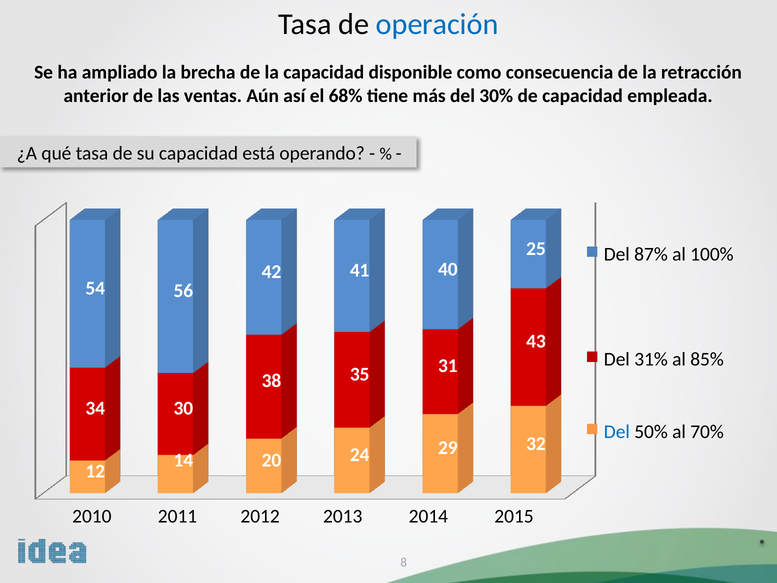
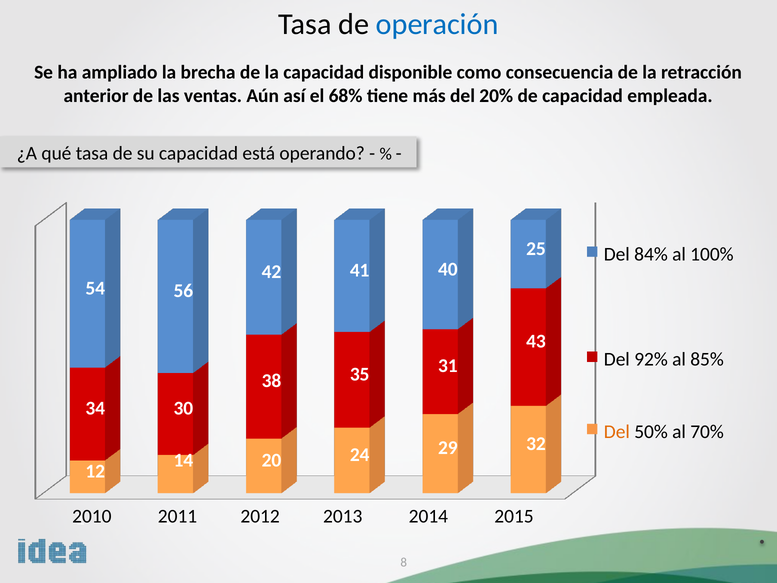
30%: 30% -> 20% (496, 96)
87%: 87% -> 84% (651, 254)
31%: 31% -> 92% (651, 359)
Del colour: blue -> orange (617, 432)
